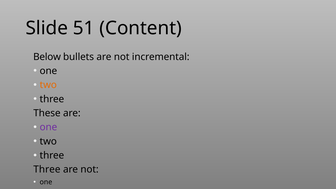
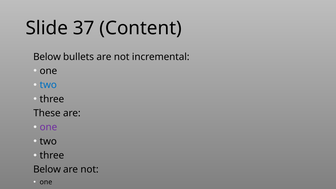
51: 51 -> 37 (84, 28)
two colour: orange -> blue (48, 85)
Three: Three -> Below (47, 170)
